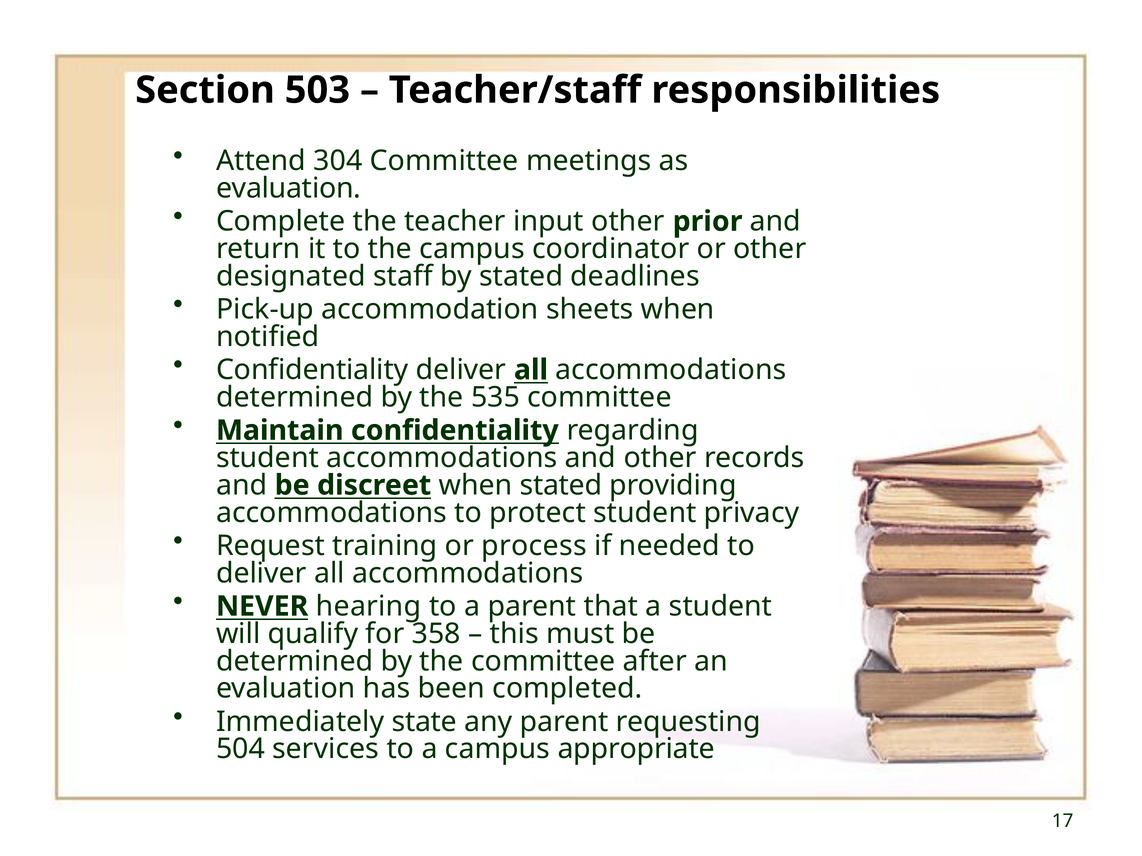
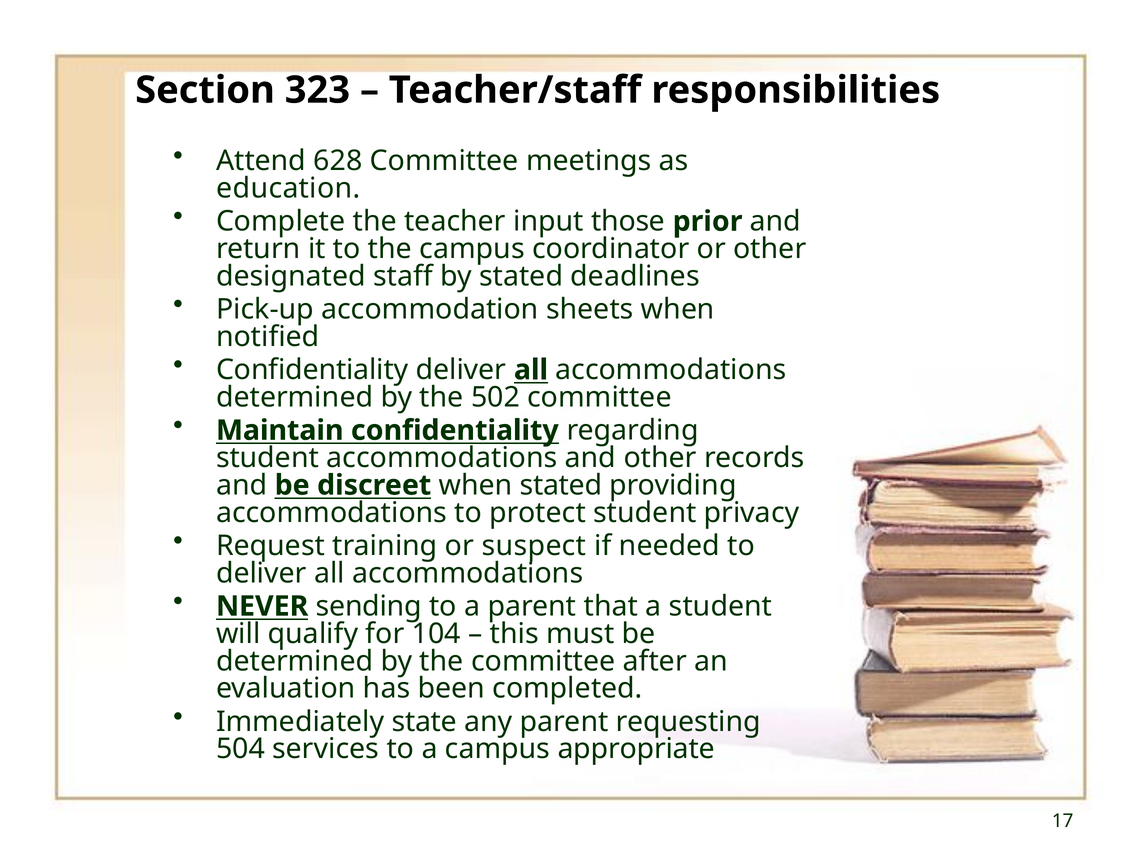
503: 503 -> 323 (317, 90)
304: 304 -> 628 (338, 161)
evaluation: evaluation -> education (288, 188)
input other: other -> those (628, 222)
535: 535 -> 502 (495, 398)
process: process -> suspect (534, 546)
hearing: hearing -> sending (369, 607)
358: 358 -> 104 (436, 634)
